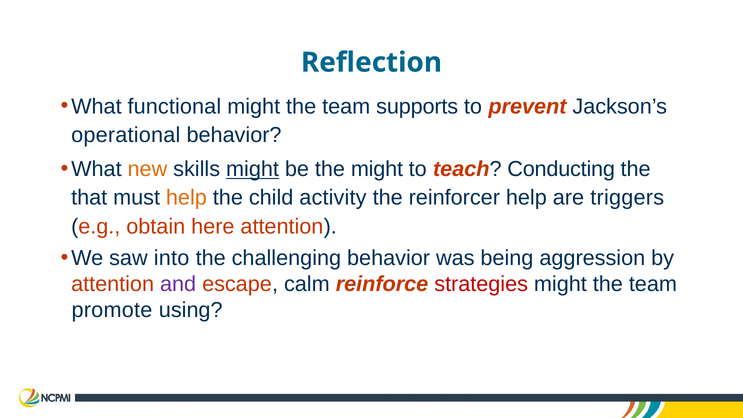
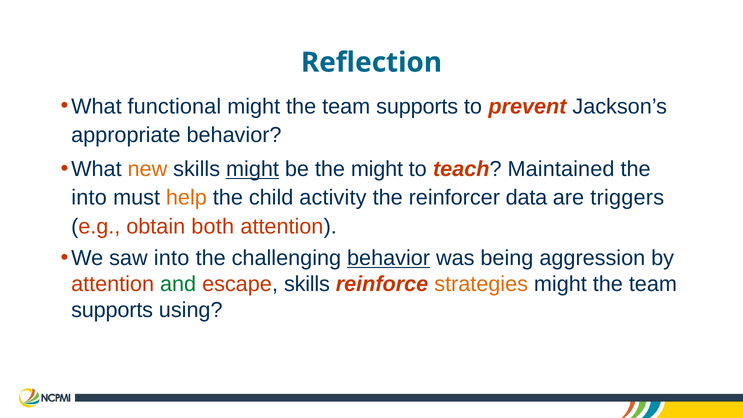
operational: operational -> appropriate (126, 135)
Conducting: Conducting -> Maintained (561, 169)
that: that -> into (89, 198)
reinforcer help: help -> data (526, 198)
here: here -> both (213, 226)
behavior underline: none -> present (389, 258)
and colour: purple -> green (178, 284)
escape calm: calm -> skills (307, 284)
strategies colour: red -> orange (481, 284)
promote: promote -> supports (112, 310)
